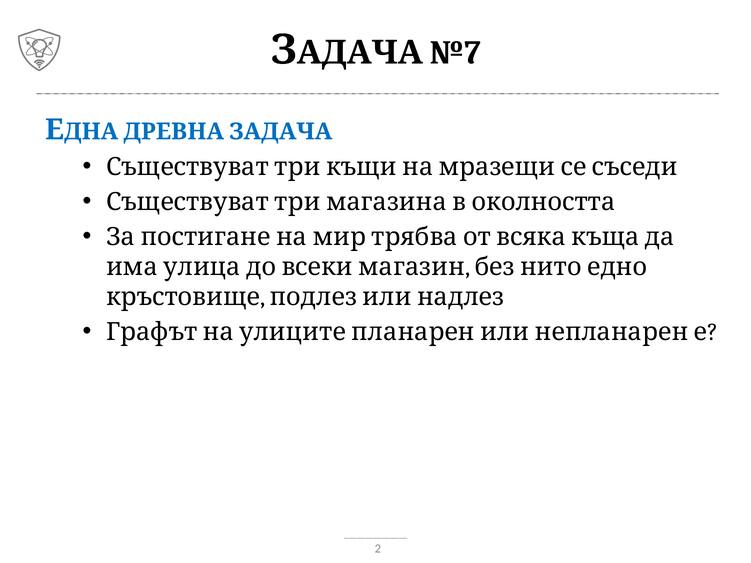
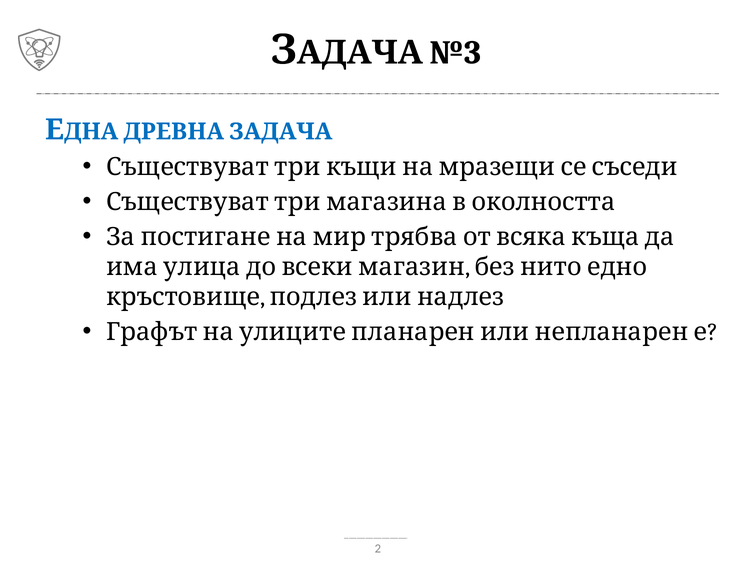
№7: №7 -> №3 (455, 53)
